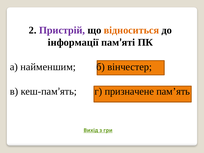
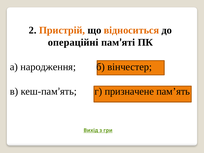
Пристрій colour: purple -> orange (62, 30)
інформації: інформації -> операційні (73, 42)
найменшим: найменшим -> народження (48, 67)
